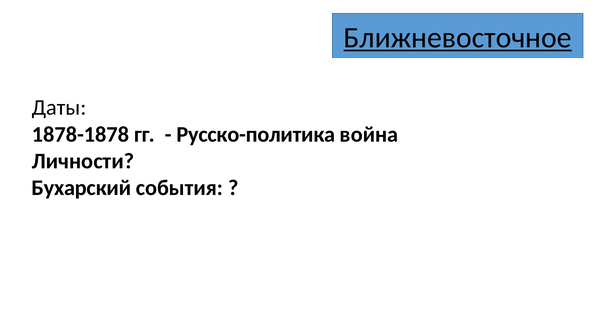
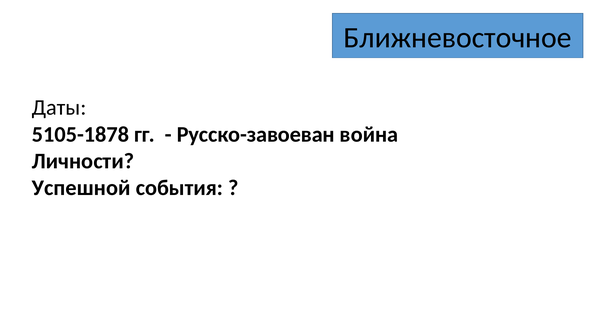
Ближневосточное underline: present -> none (458, 38)
1878-1878: 1878-1878 -> 5105-1878 (80, 135)
Русско-политика: Русско-политика -> Русско-завоеван (256, 135)
Бухарский: Бухарский -> Успешной (81, 188)
